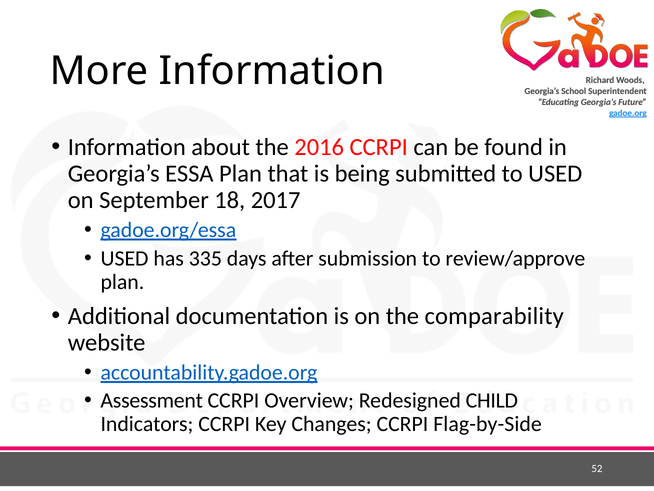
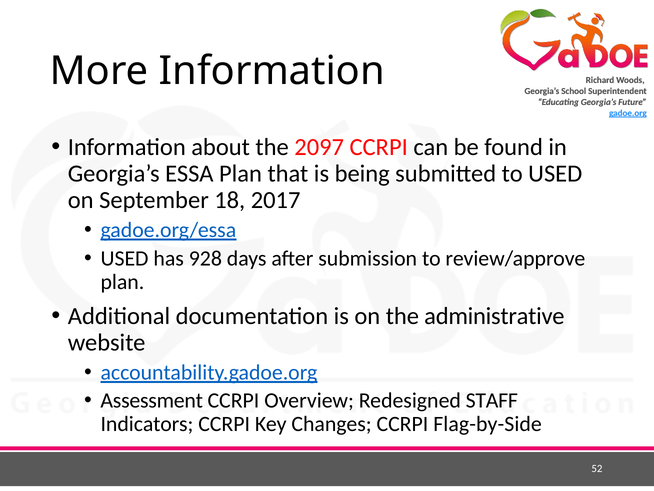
2016: 2016 -> 2097 (319, 147)
335: 335 -> 928 (205, 258)
comparability: comparability -> administrative (494, 316)
CHILD: CHILD -> STAFF (492, 400)
